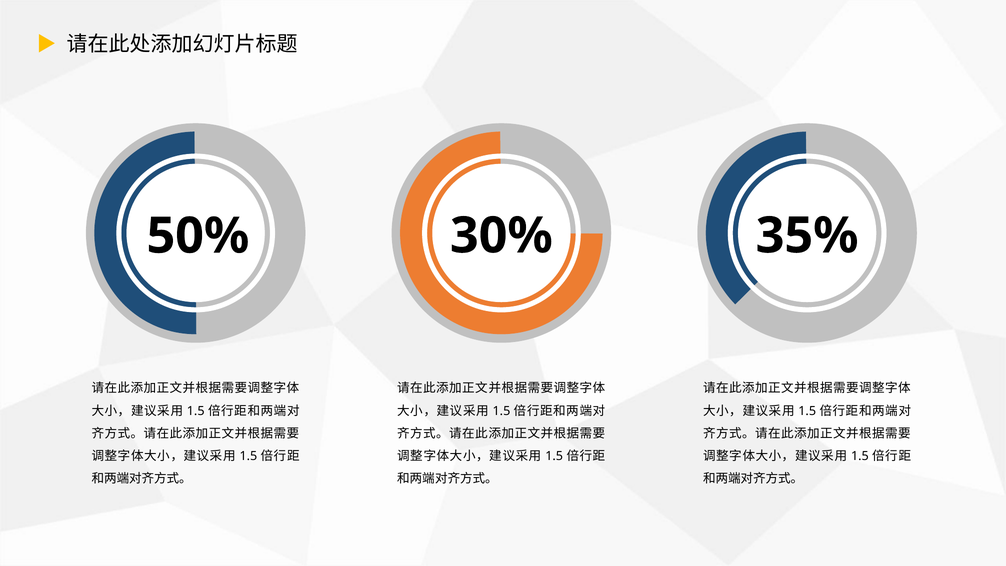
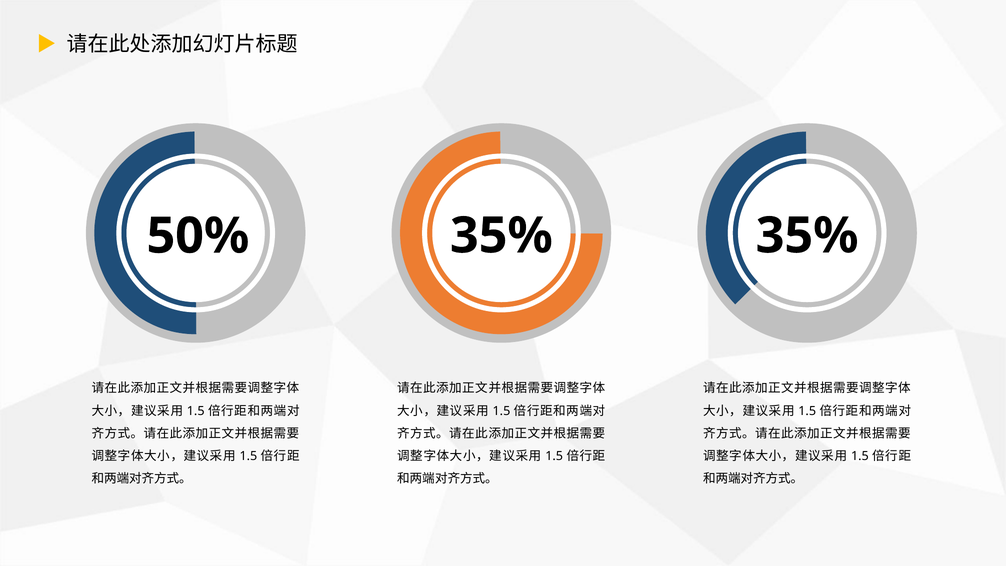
50% 30%: 30% -> 35% (501, 236)
